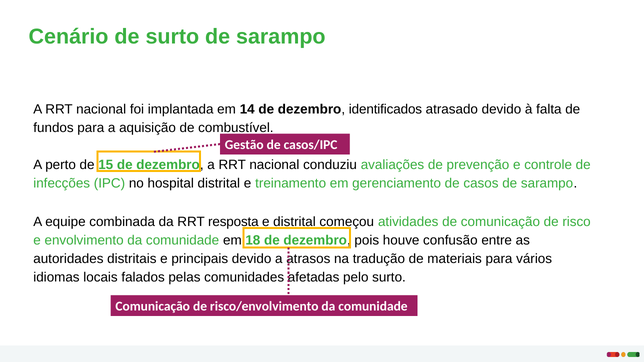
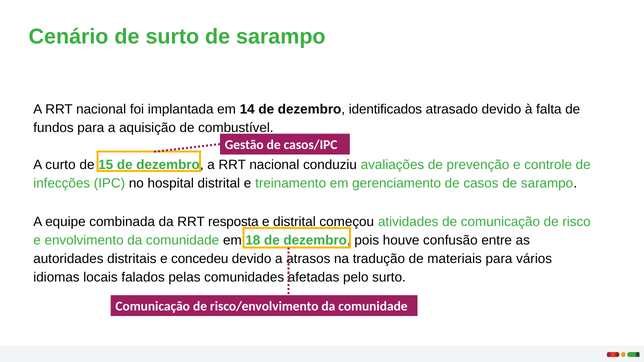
perto: perto -> curto (60, 165)
principais: principais -> concedeu (200, 259)
